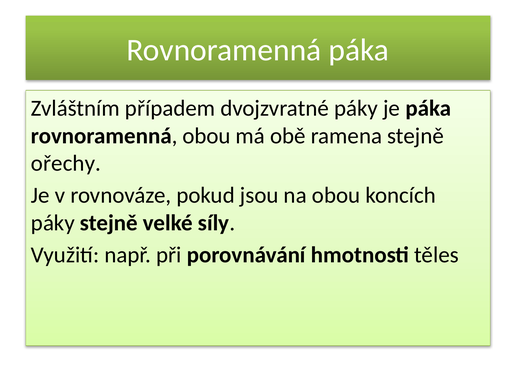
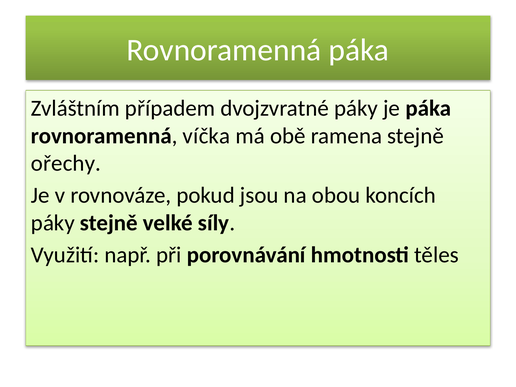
rovnoramenná obou: obou -> víčka (206, 136)
